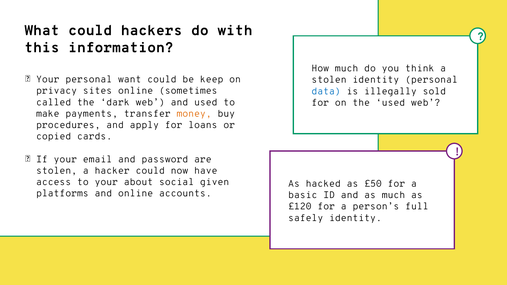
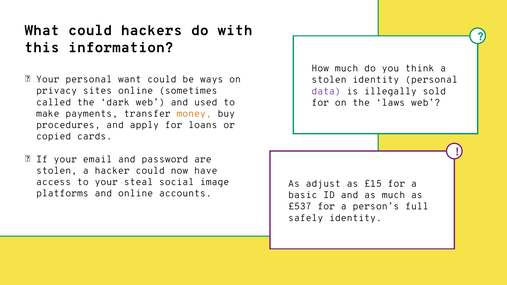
keep: keep -> ways (212, 79)
data colour: blue -> purple (326, 91)
the used: used -> laws (391, 103)
about: about -> steal (139, 182)
given: given -> image (215, 182)
hacked: hacked -> adjust (323, 184)
£50: £50 -> £15 (373, 184)
£120: £120 -> £537 (300, 207)
